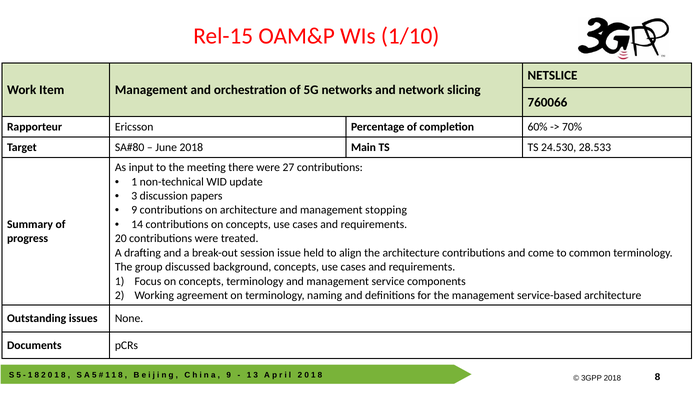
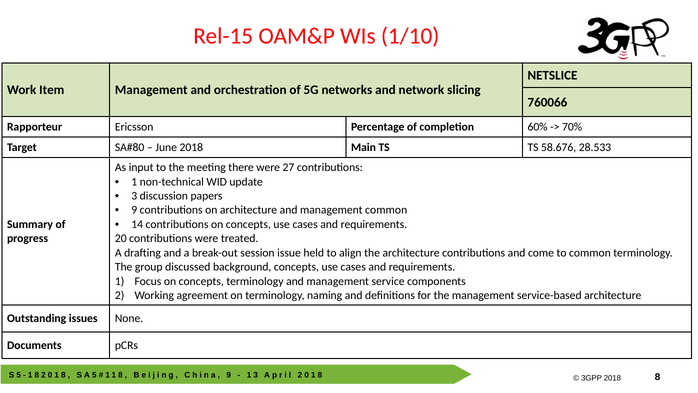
24.530: 24.530 -> 58.676 (559, 147)
management stopping: stopping -> common (386, 210)
